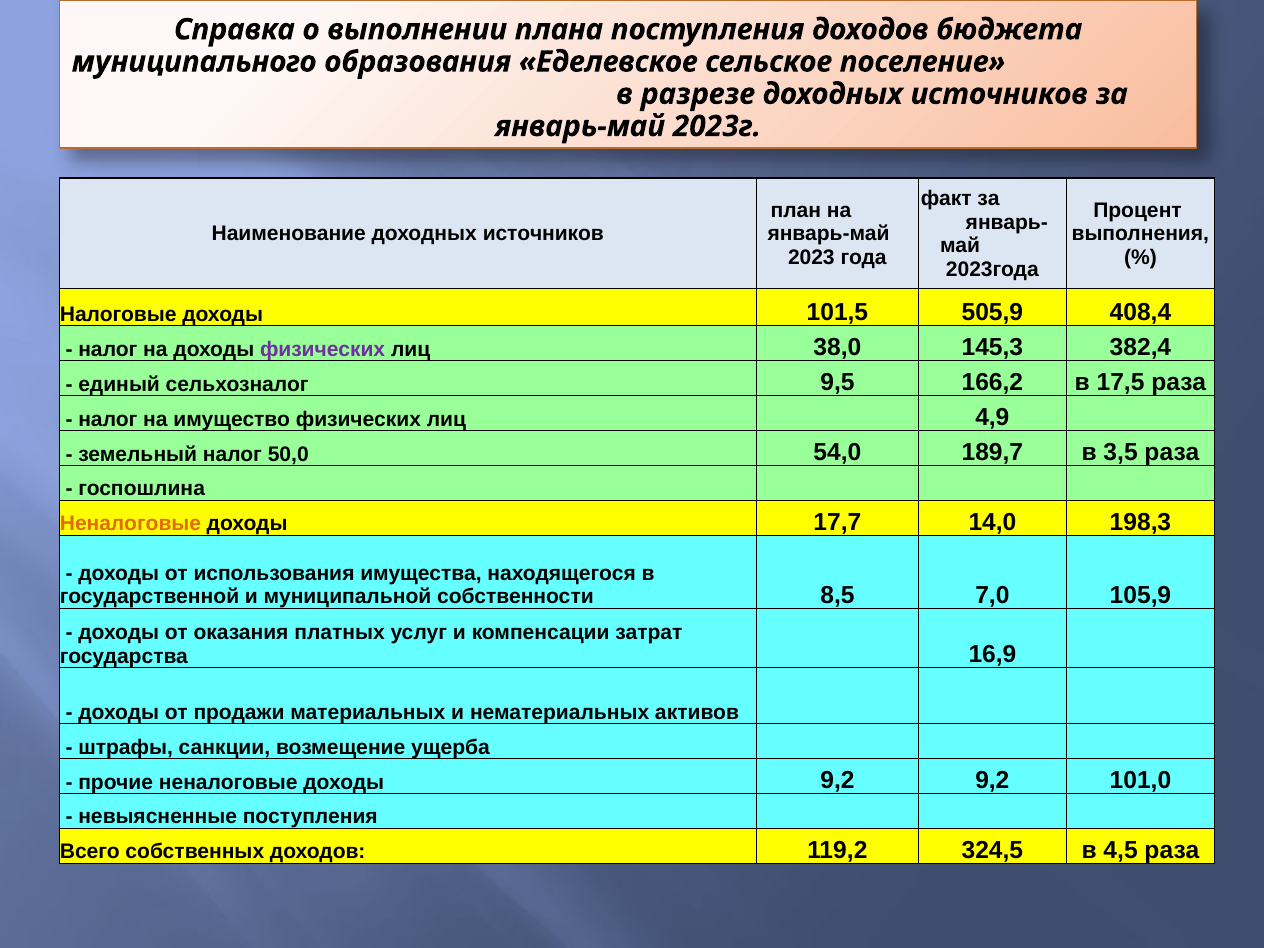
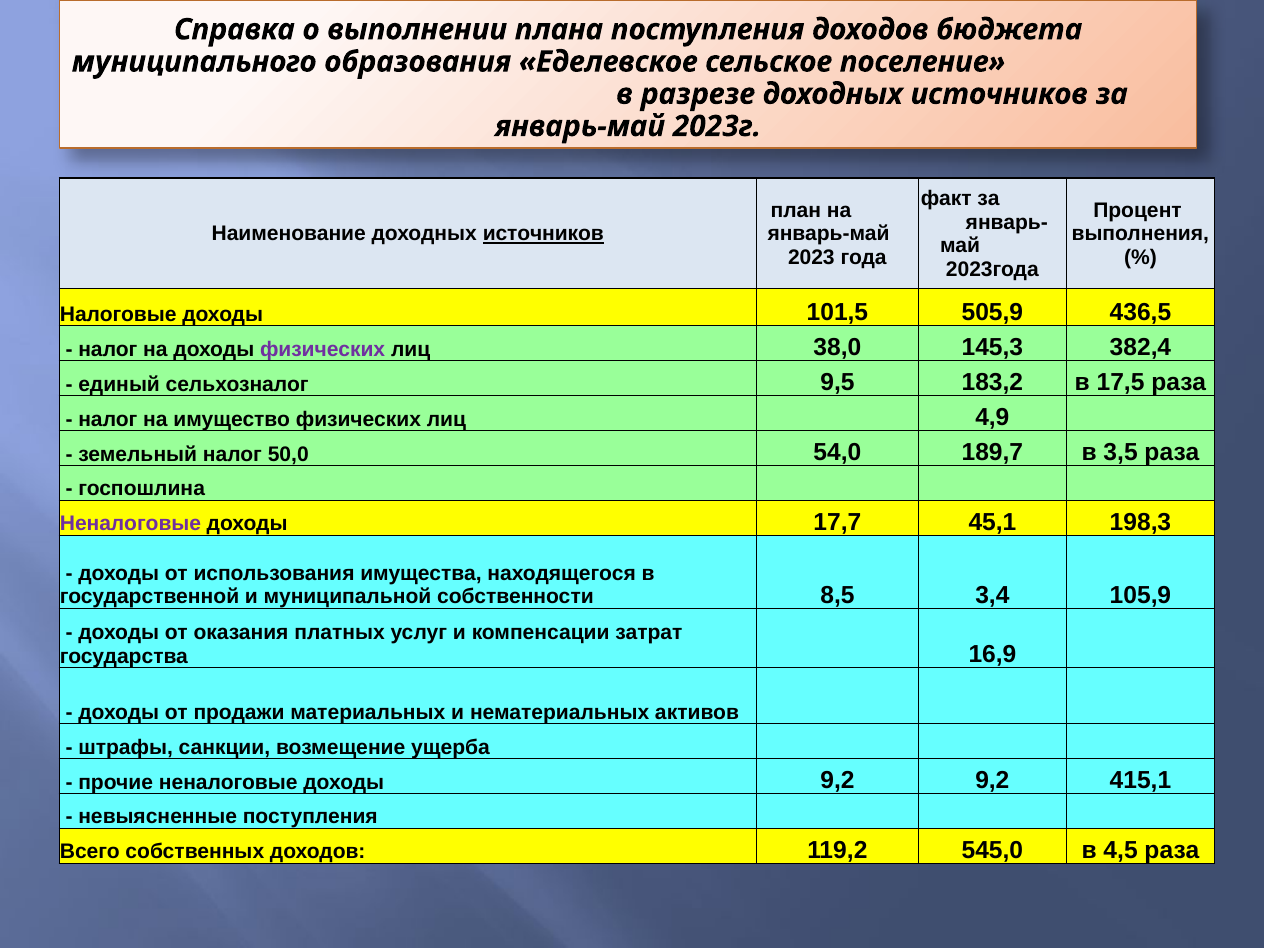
источников underline: none -> present (543, 234)
408,4: 408,4 -> 436,5 (1140, 312)
166,2: 166,2 -> 183,2 (992, 382)
Неналоговые colour: orange -> purple (130, 524)
14,0: 14,0 -> 45,1 (992, 522)
7,0: 7,0 -> 3,4 (992, 595)
101,0: 101,0 -> 415,1 (1140, 780)
324,5: 324,5 -> 545,0 (992, 850)
